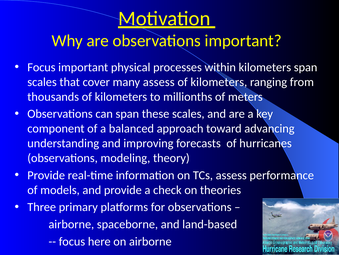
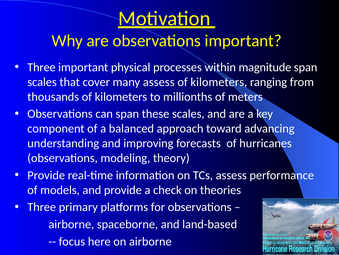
Focus: Focus -> Three (41, 67)
within kilometers: kilometers -> magnitude (265, 67)
